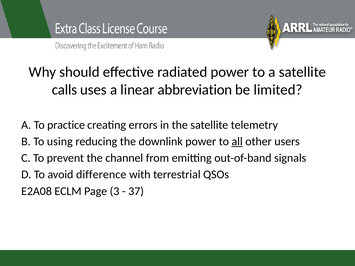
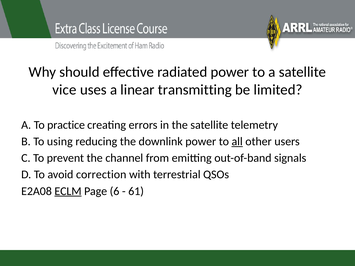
calls: calls -> vice (64, 90)
abbreviation: abbreviation -> transmitting (195, 90)
difference: difference -> correction (101, 175)
ECLM underline: none -> present (68, 191)
3: 3 -> 6 (115, 191)
37: 37 -> 61 (136, 191)
